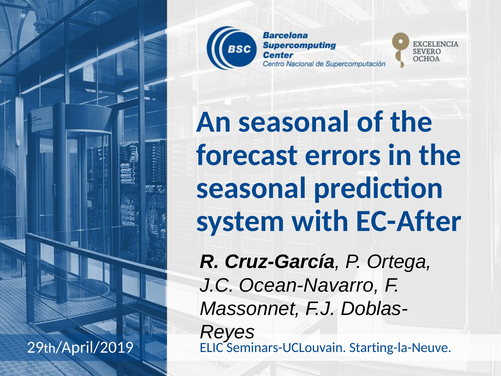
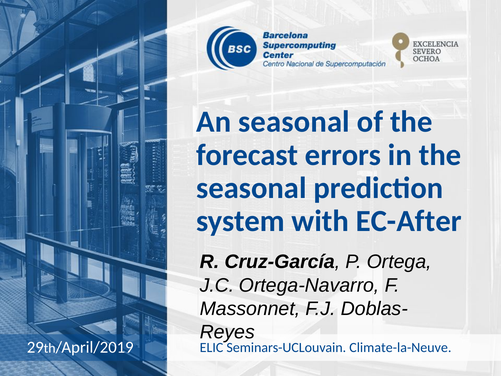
Ocean-Navarro: Ocean-Navarro -> Ortega-Navarro (309, 285)
Starting-la-Neuve: Starting-la-Neuve -> Climate-la-Neuve (400, 347)
